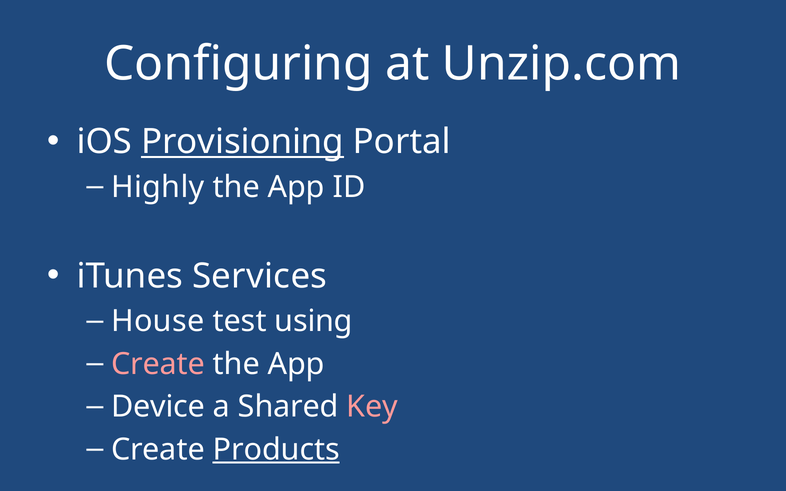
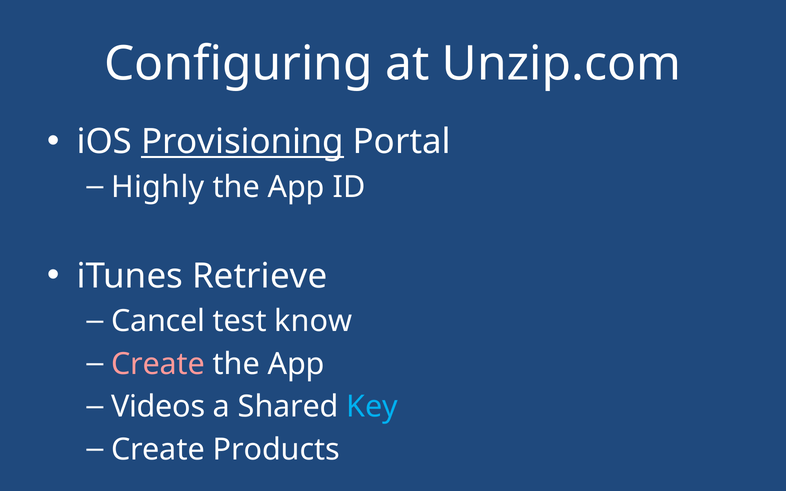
Services: Services -> Retrieve (260, 276)
House: House -> Cancel (158, 321)
using: using -> know (313, 321)
Device: Device -> Videos (158, 407)
Key colour: pink -> light blue (372, 407)
Products underline: present -> none (276, 450)
